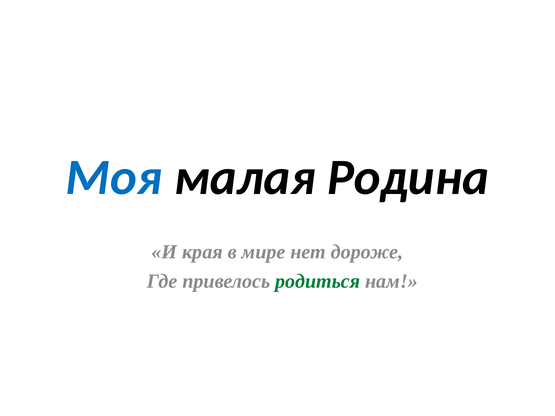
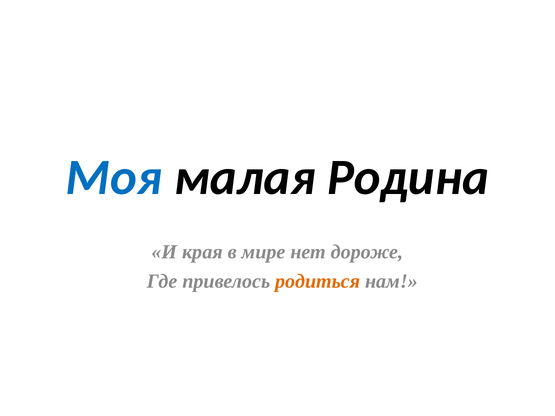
родиться colour: green -> orange (318, 282)
